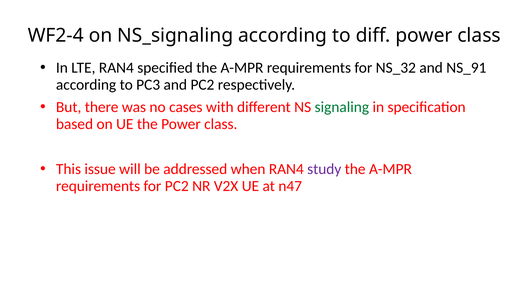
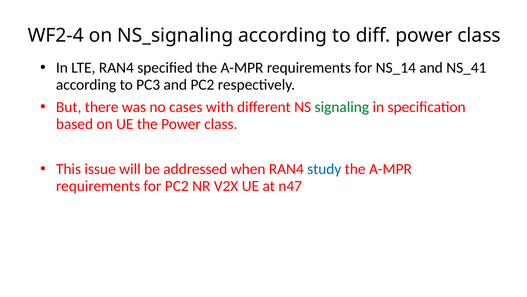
NS_32: NS_32 -> NS_14 (396, 68)
NS_91: NS_91 -> NS_41 (466, 68)
study colour: purple -> blue (324, 169)
